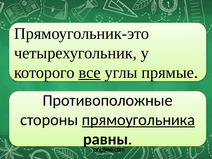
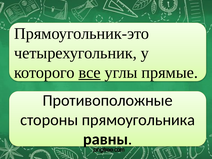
прямоугольника underline: present -> none (138, 120)
